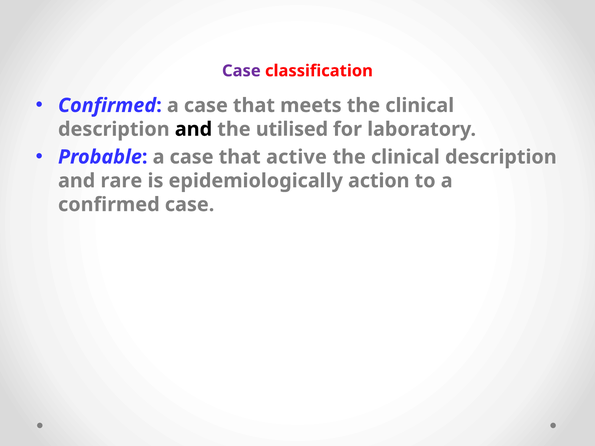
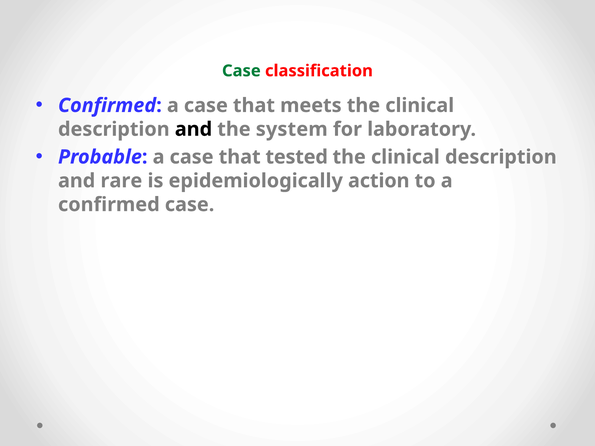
Case colour: purple -> green (241, 71)
utilised: utilised -> system (292, 129)
active: active -> tested (297, 157)
